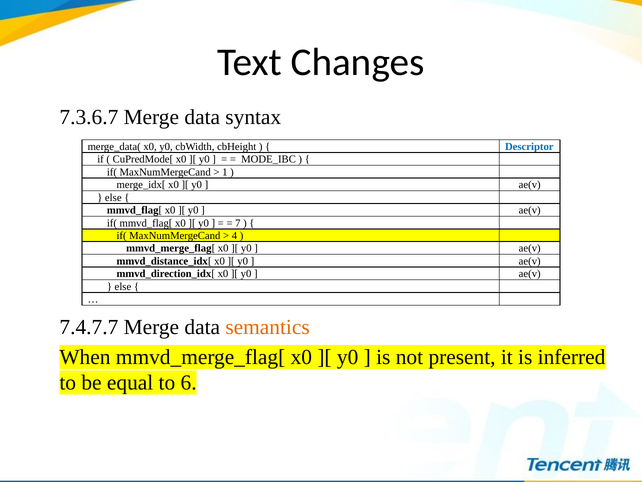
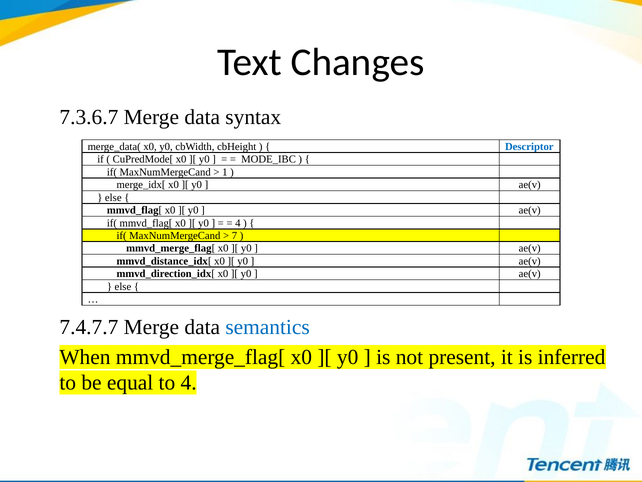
7: 7 -> 4 (238, 223)
4: 4 -> 7 (234, 235)
semantics colour: orange -> blue (268, 327)
to 6: 6 -> 4 (189, 382)
